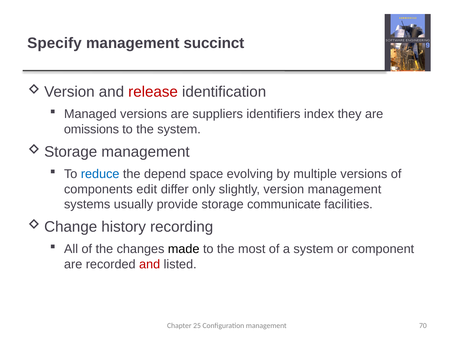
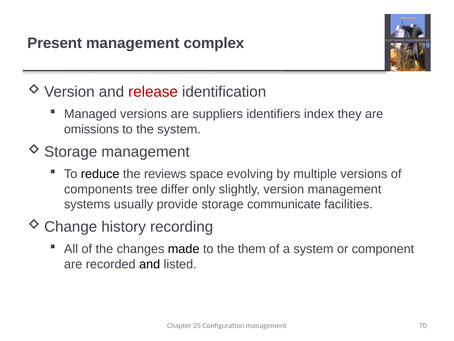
Specify: Specify -> Present (55, 43)
succinct: succinct -> complex (214, 43)
reduce colour: blue -> black (100, 174)
depend: depend -> reviews (165, 174)
edit: edit -> tree (147, 189)
most: most -> them (252, 249)
and colour: red -> black (150, 264)
